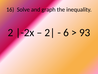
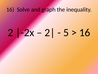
6: 6 -> 5 (66, 32)
93: 93 -> 16 (85, 32)
